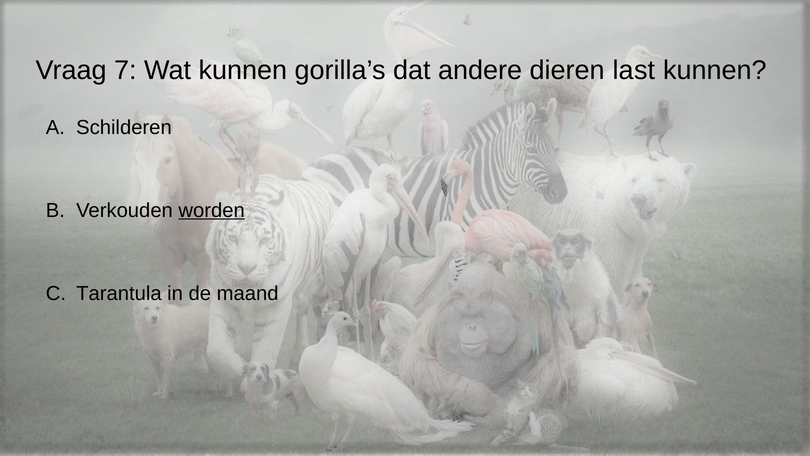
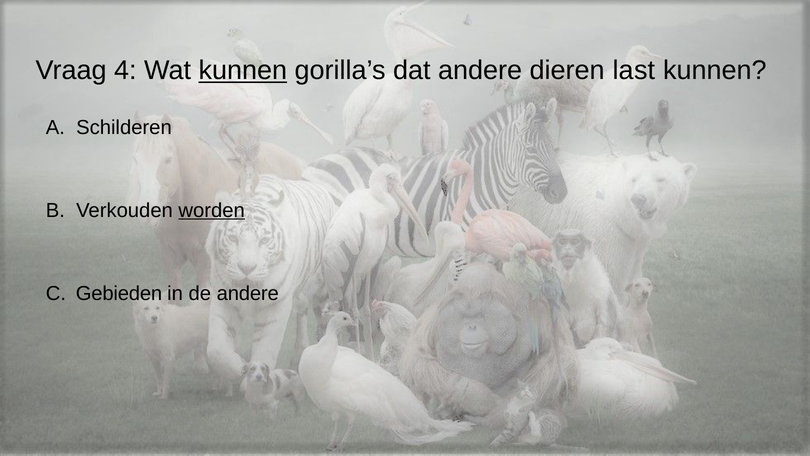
7: 7 -> 4 (125, 70)
kunnen underline: none -> present (243, 70)
Tarantula: Tarantula -> Gebieden (119, 293)
de maand: maand -> andere (248, 293)
